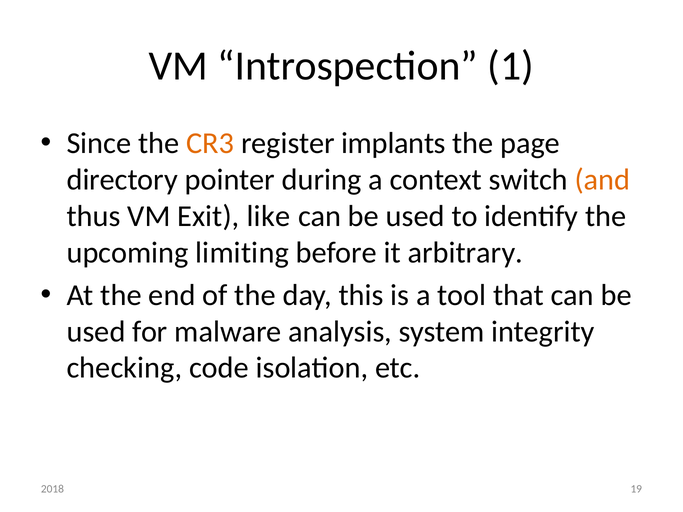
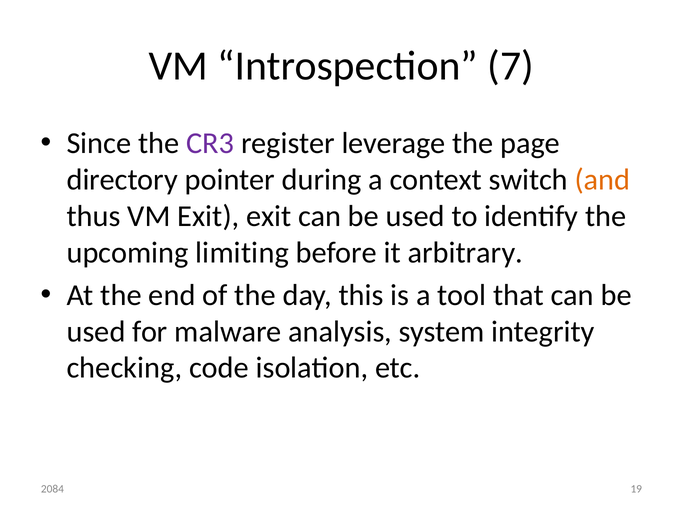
1: 1 -> 7 (511, 66)
CR3 colour: orange -> purple (210, 143)
implants: implants -> leverage (394, 143)
Exit like: like -> exit (269, 216)
2018: 2018 -> 2084 (52, 489)
